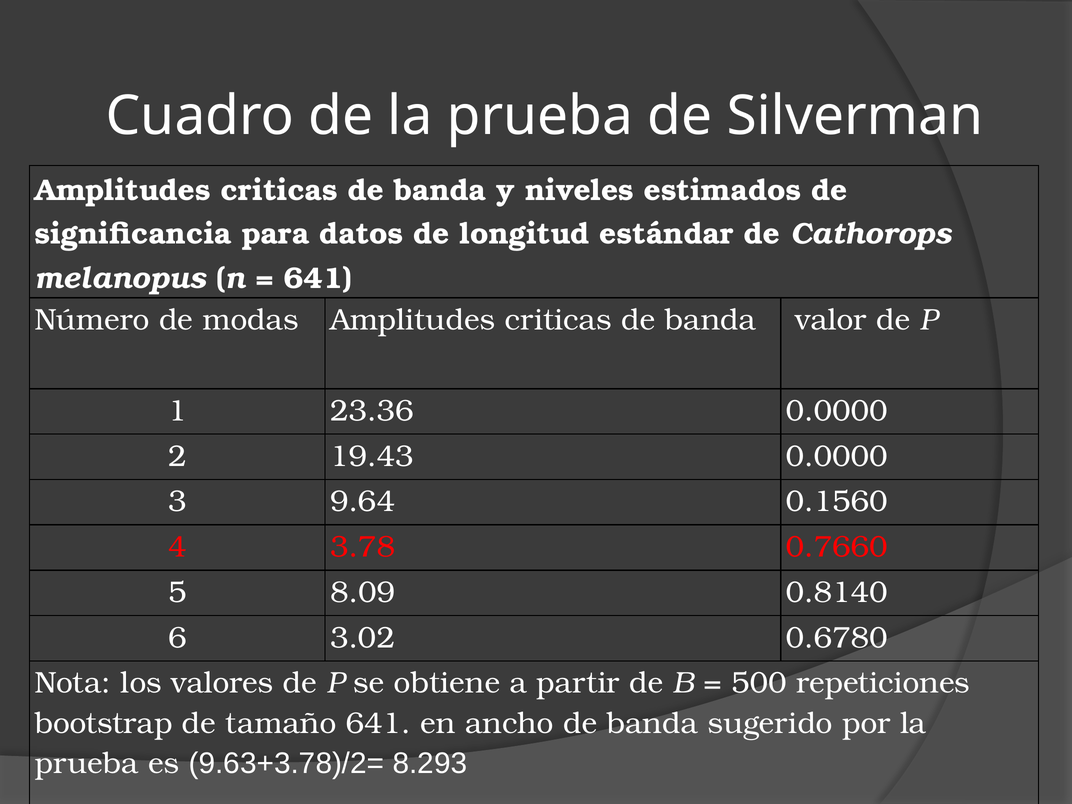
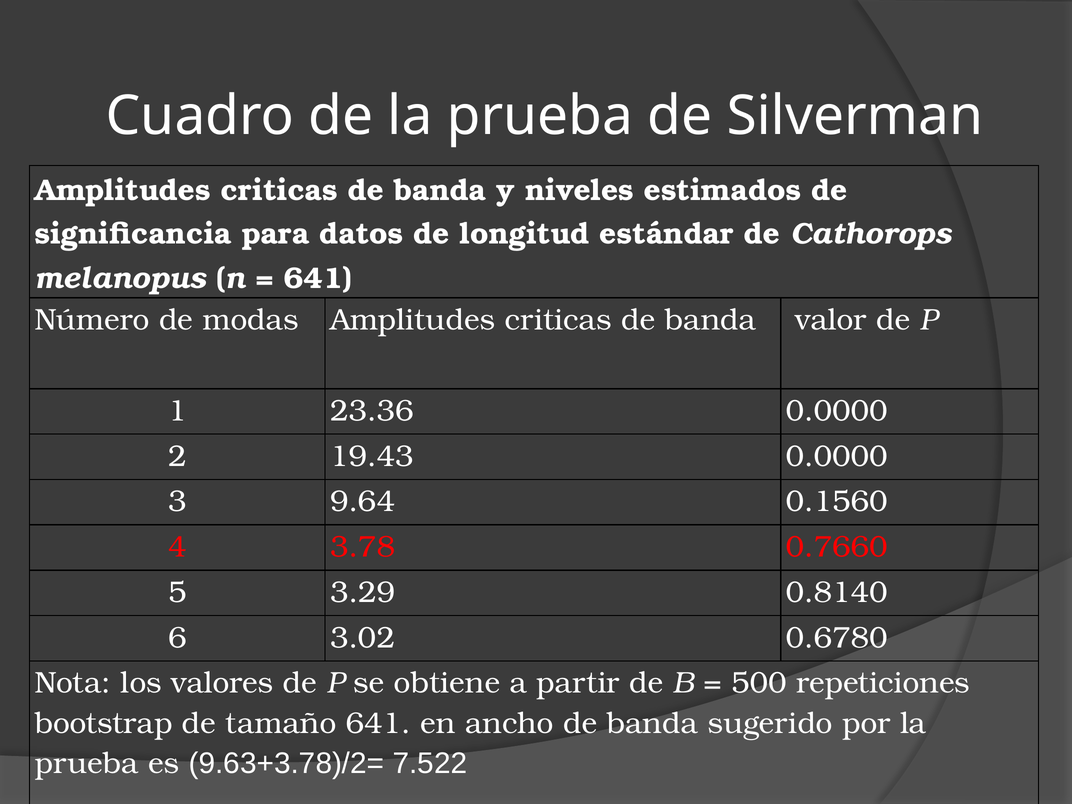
8.09: 8.09 -> 3.29 (363, 592)
8.293: 8.293 -> 7.522 (430, 763)
